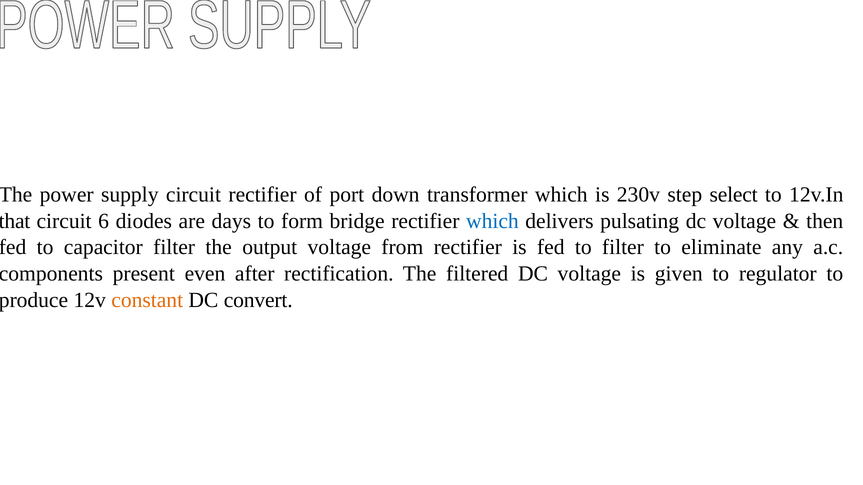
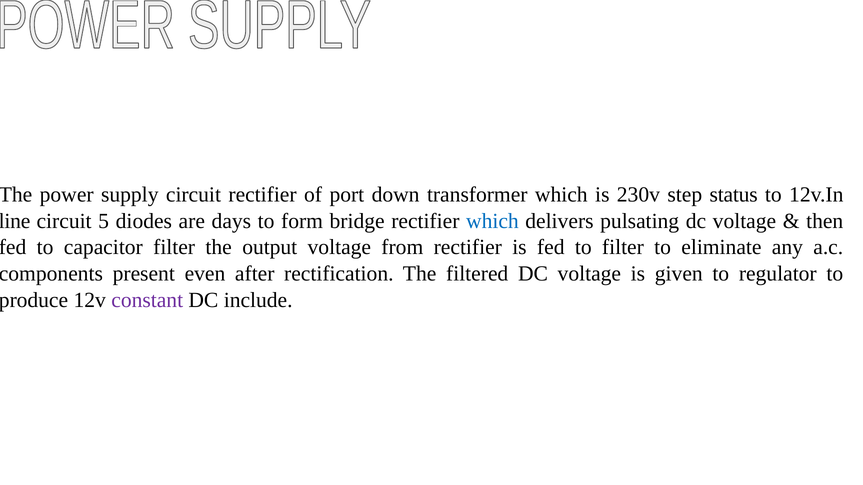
select: select -> status (734, 195)
that: that -> line (14, 221)
6: 6 -> 5 (104, 221)
constant colour: orange -> purple (147, 300)
convert: convert -> include (258, 300)
